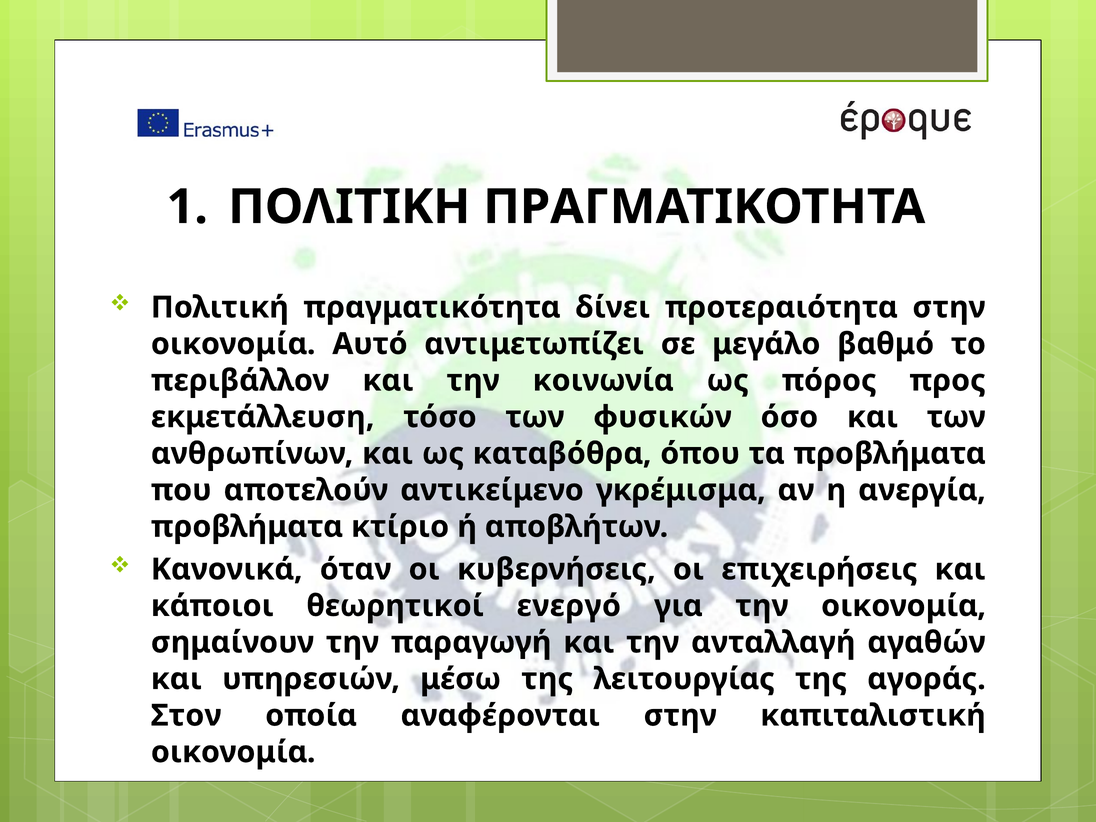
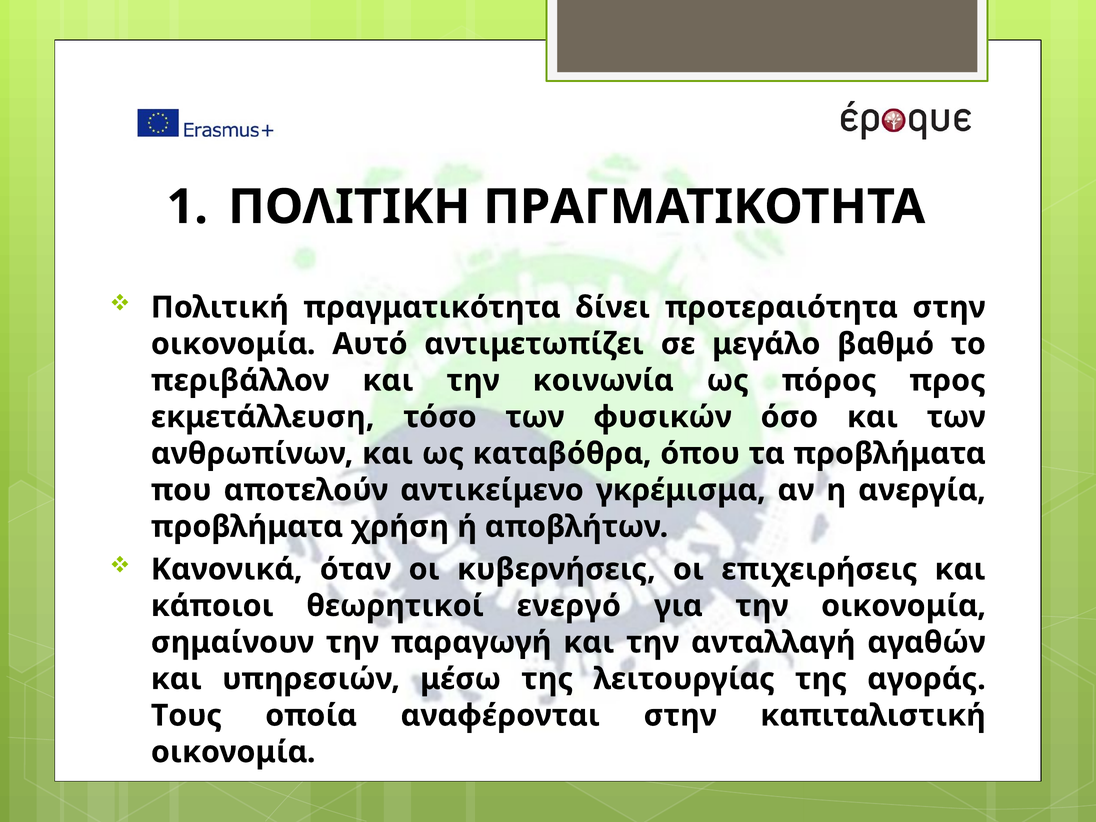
κτίριο: κτίριο -> χρήση (400, 527)
Στον: Στον -> Τους (186, 716)
